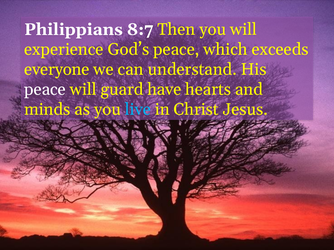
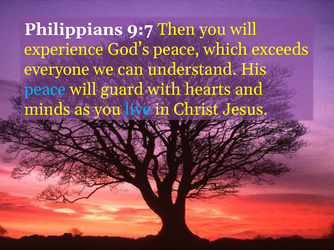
8:7: 8:7 -> 9:7 (140, 30)
peace colour: white -> light blue (45, 90)
have: have -> with (164, 90)
